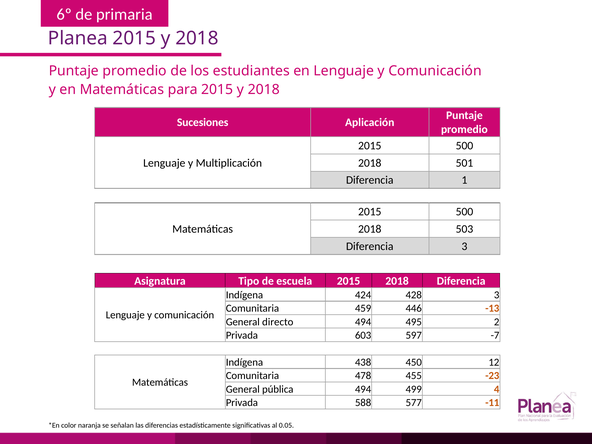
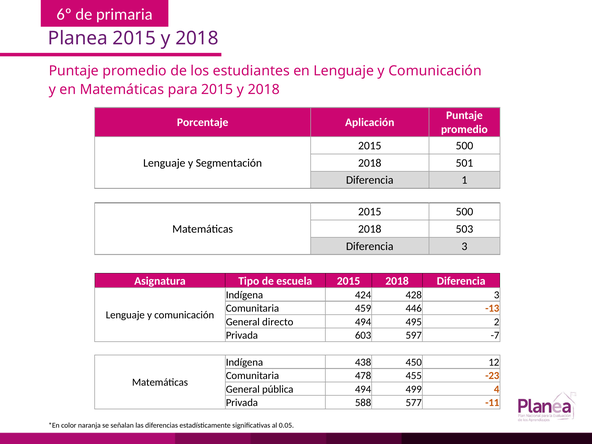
Sucesiones: Sucesiones -> Porcentaje (203, 122)
Multiplicación: Multiplicación -> Segmentación (229, 163)
